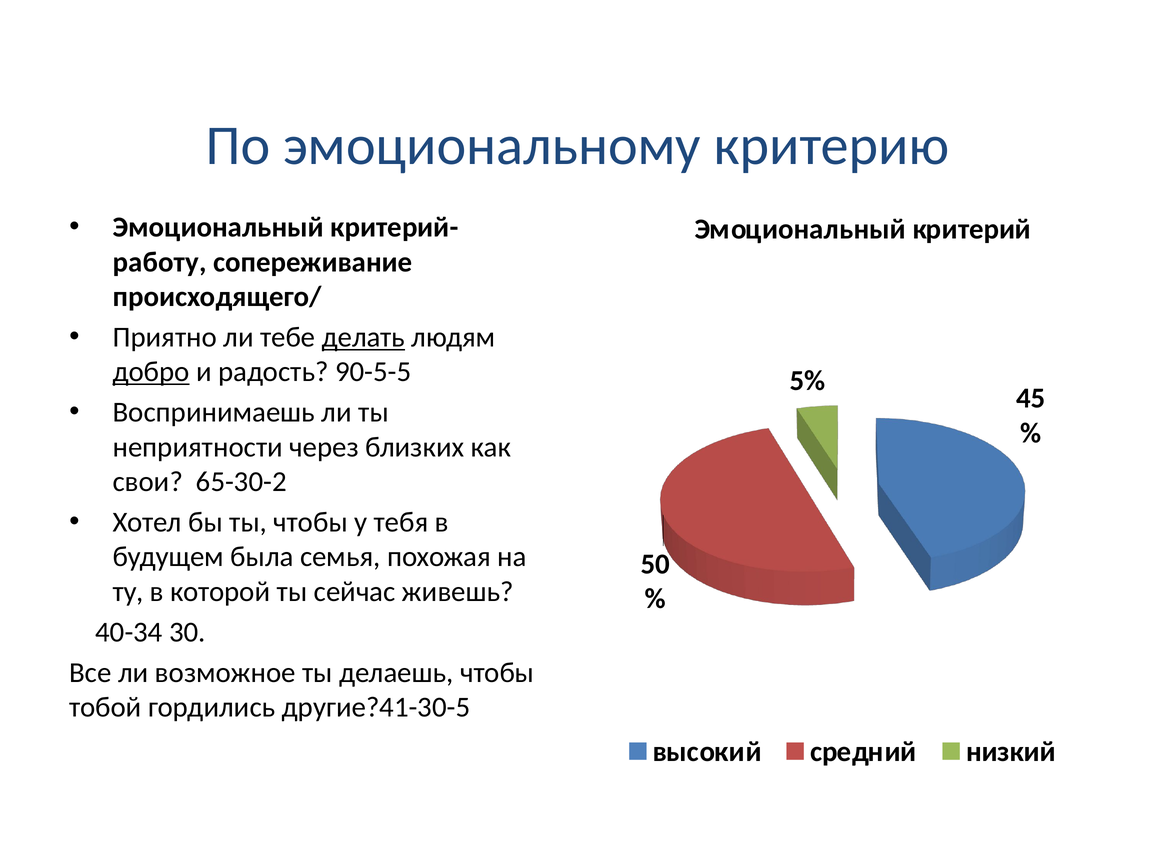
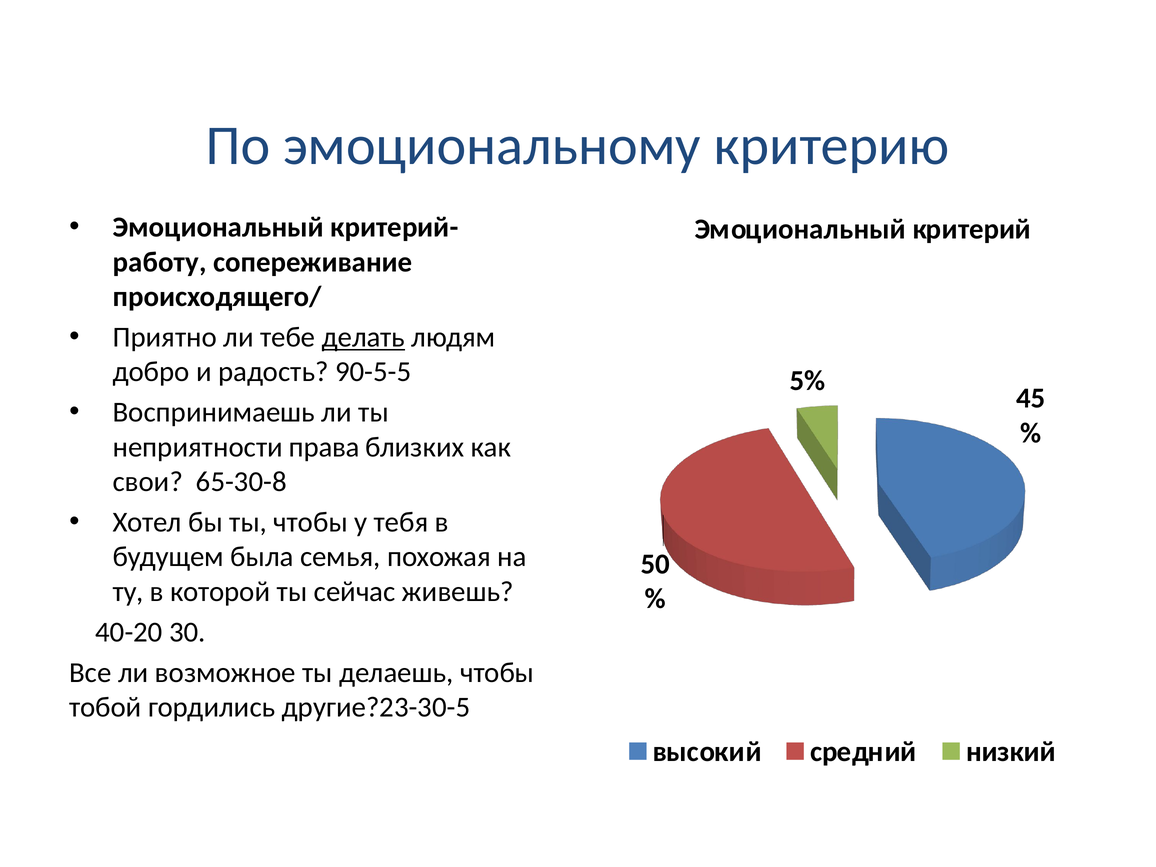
добро underline: present -> none (151, 372)
через: через -> права (324, 447)
65-30-2: 65-30-2 -> 65-30-8 (241, 482)
40-34: 40-34 -> 40-20 (129, 632)
другие?41-30-5: другие?41-30-5 -> другие?23-30-5 (376, 707)
